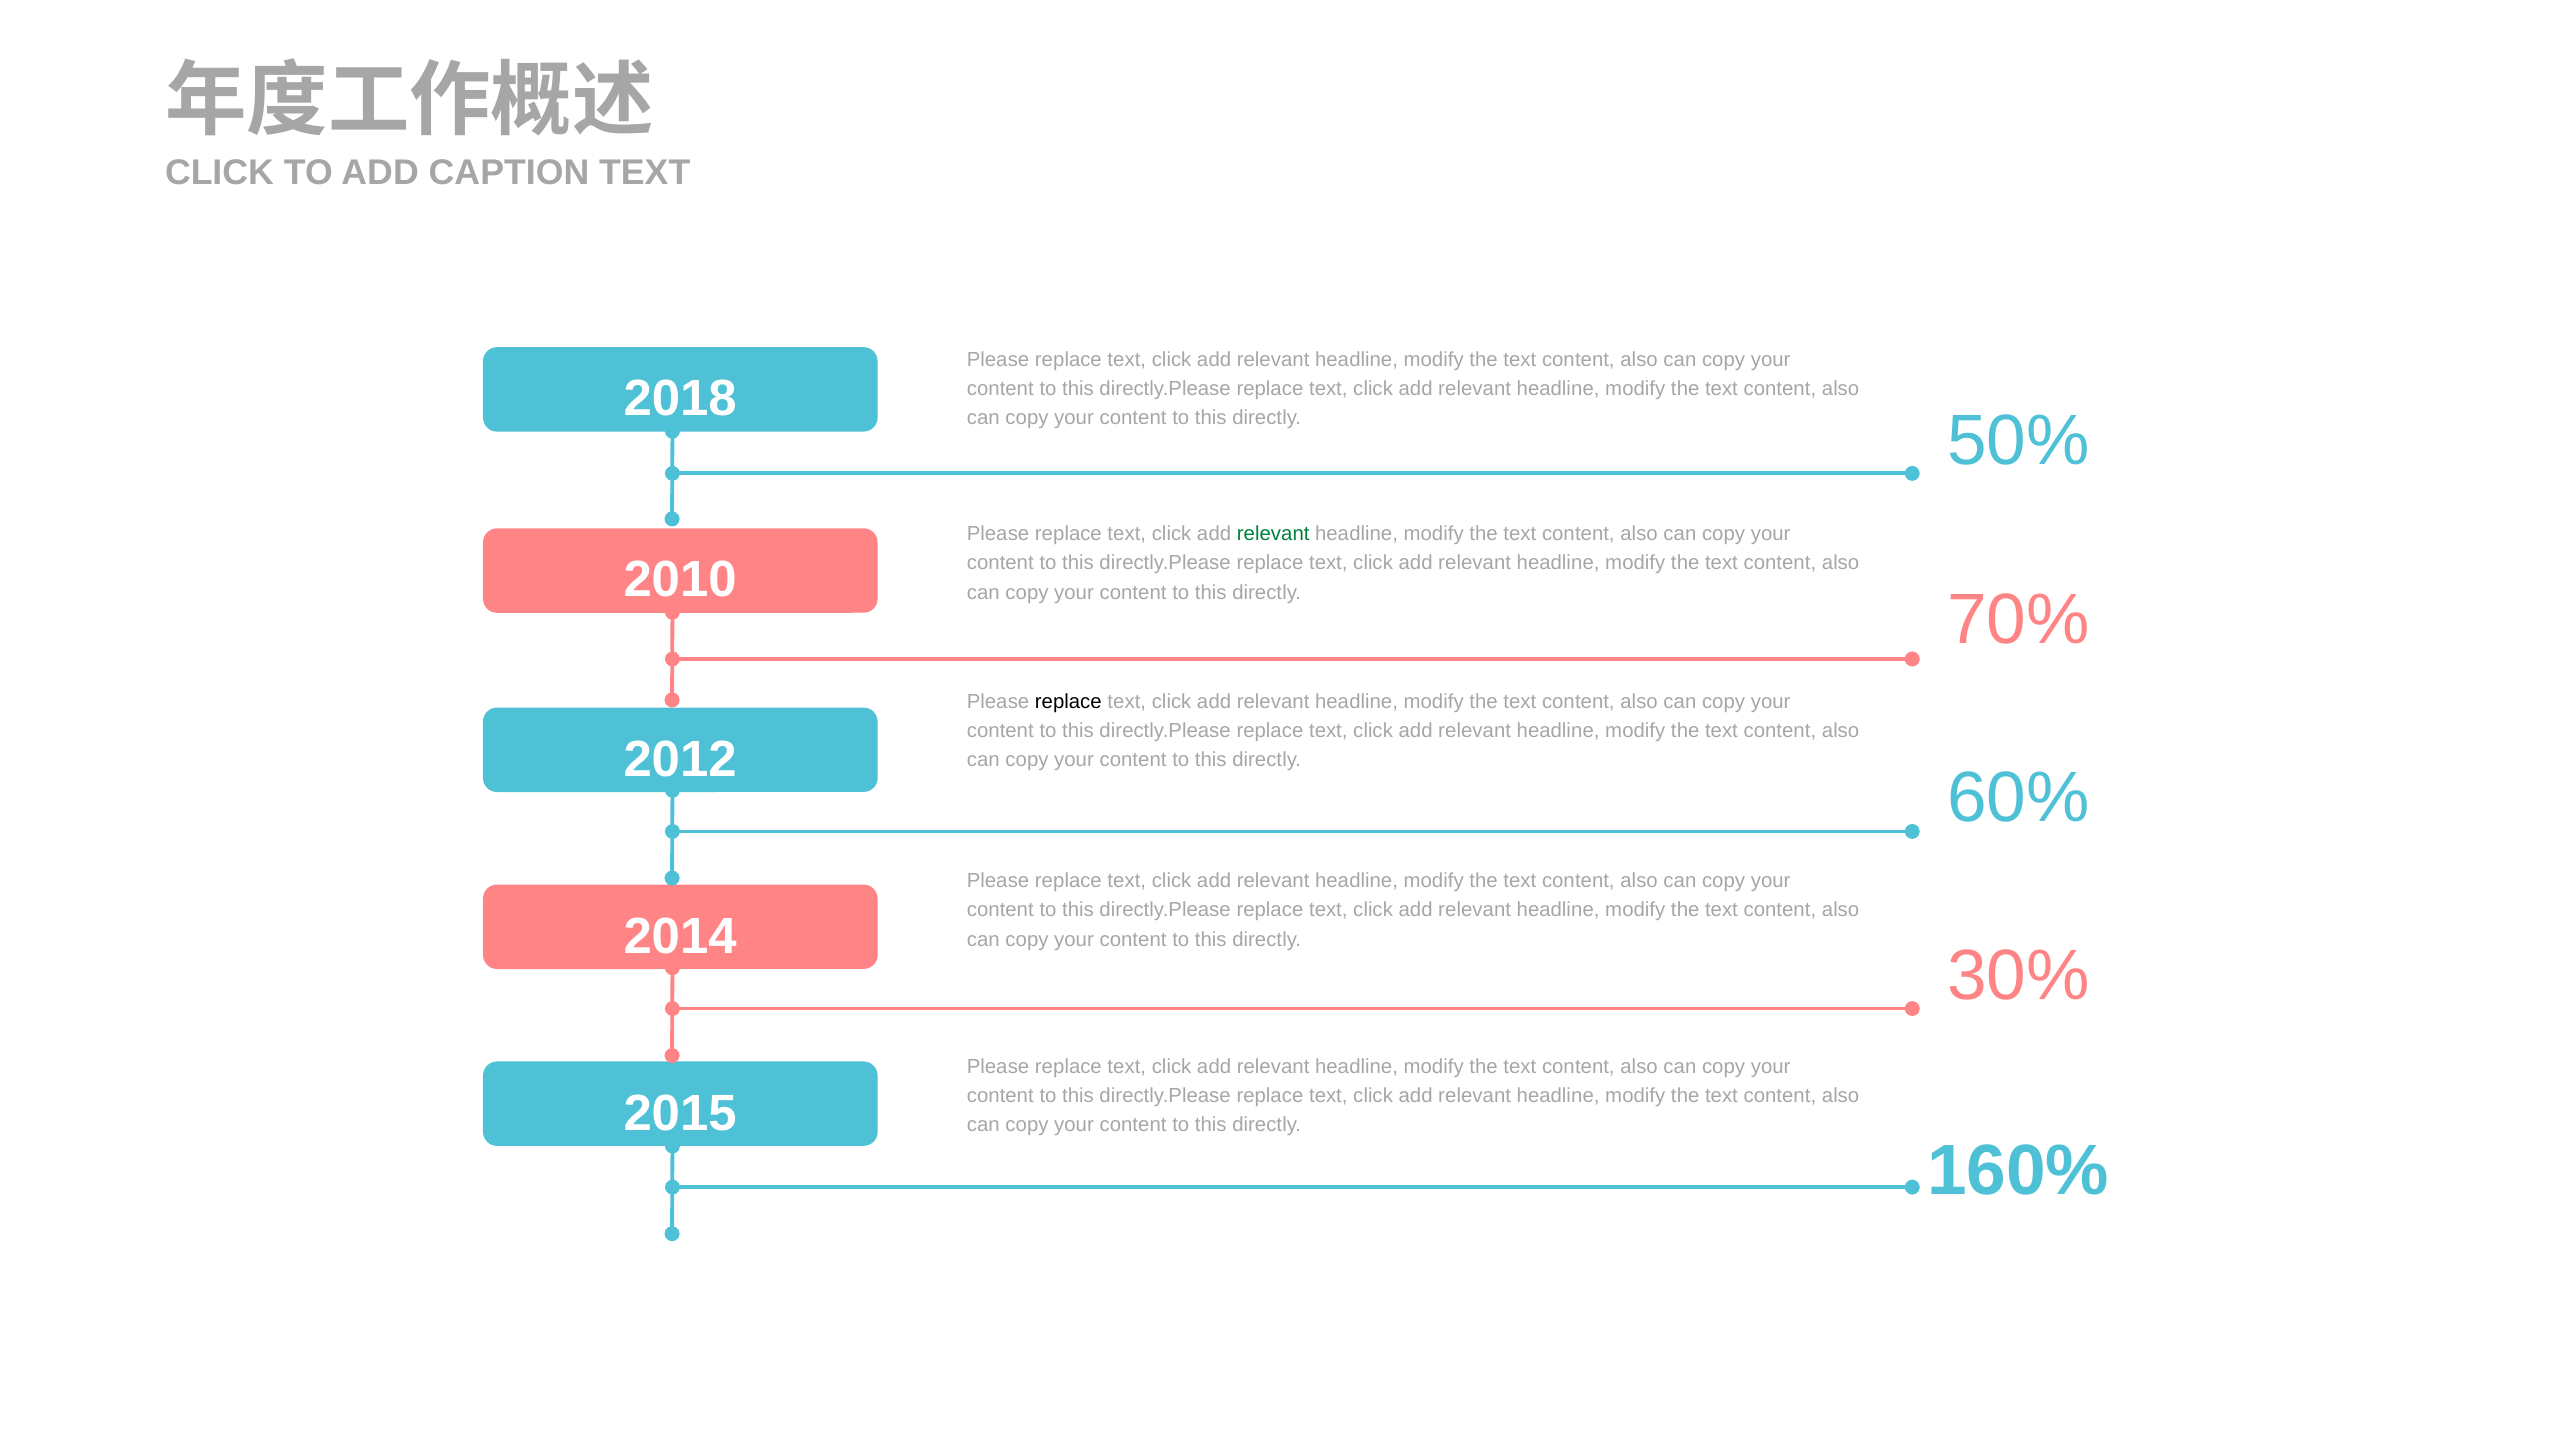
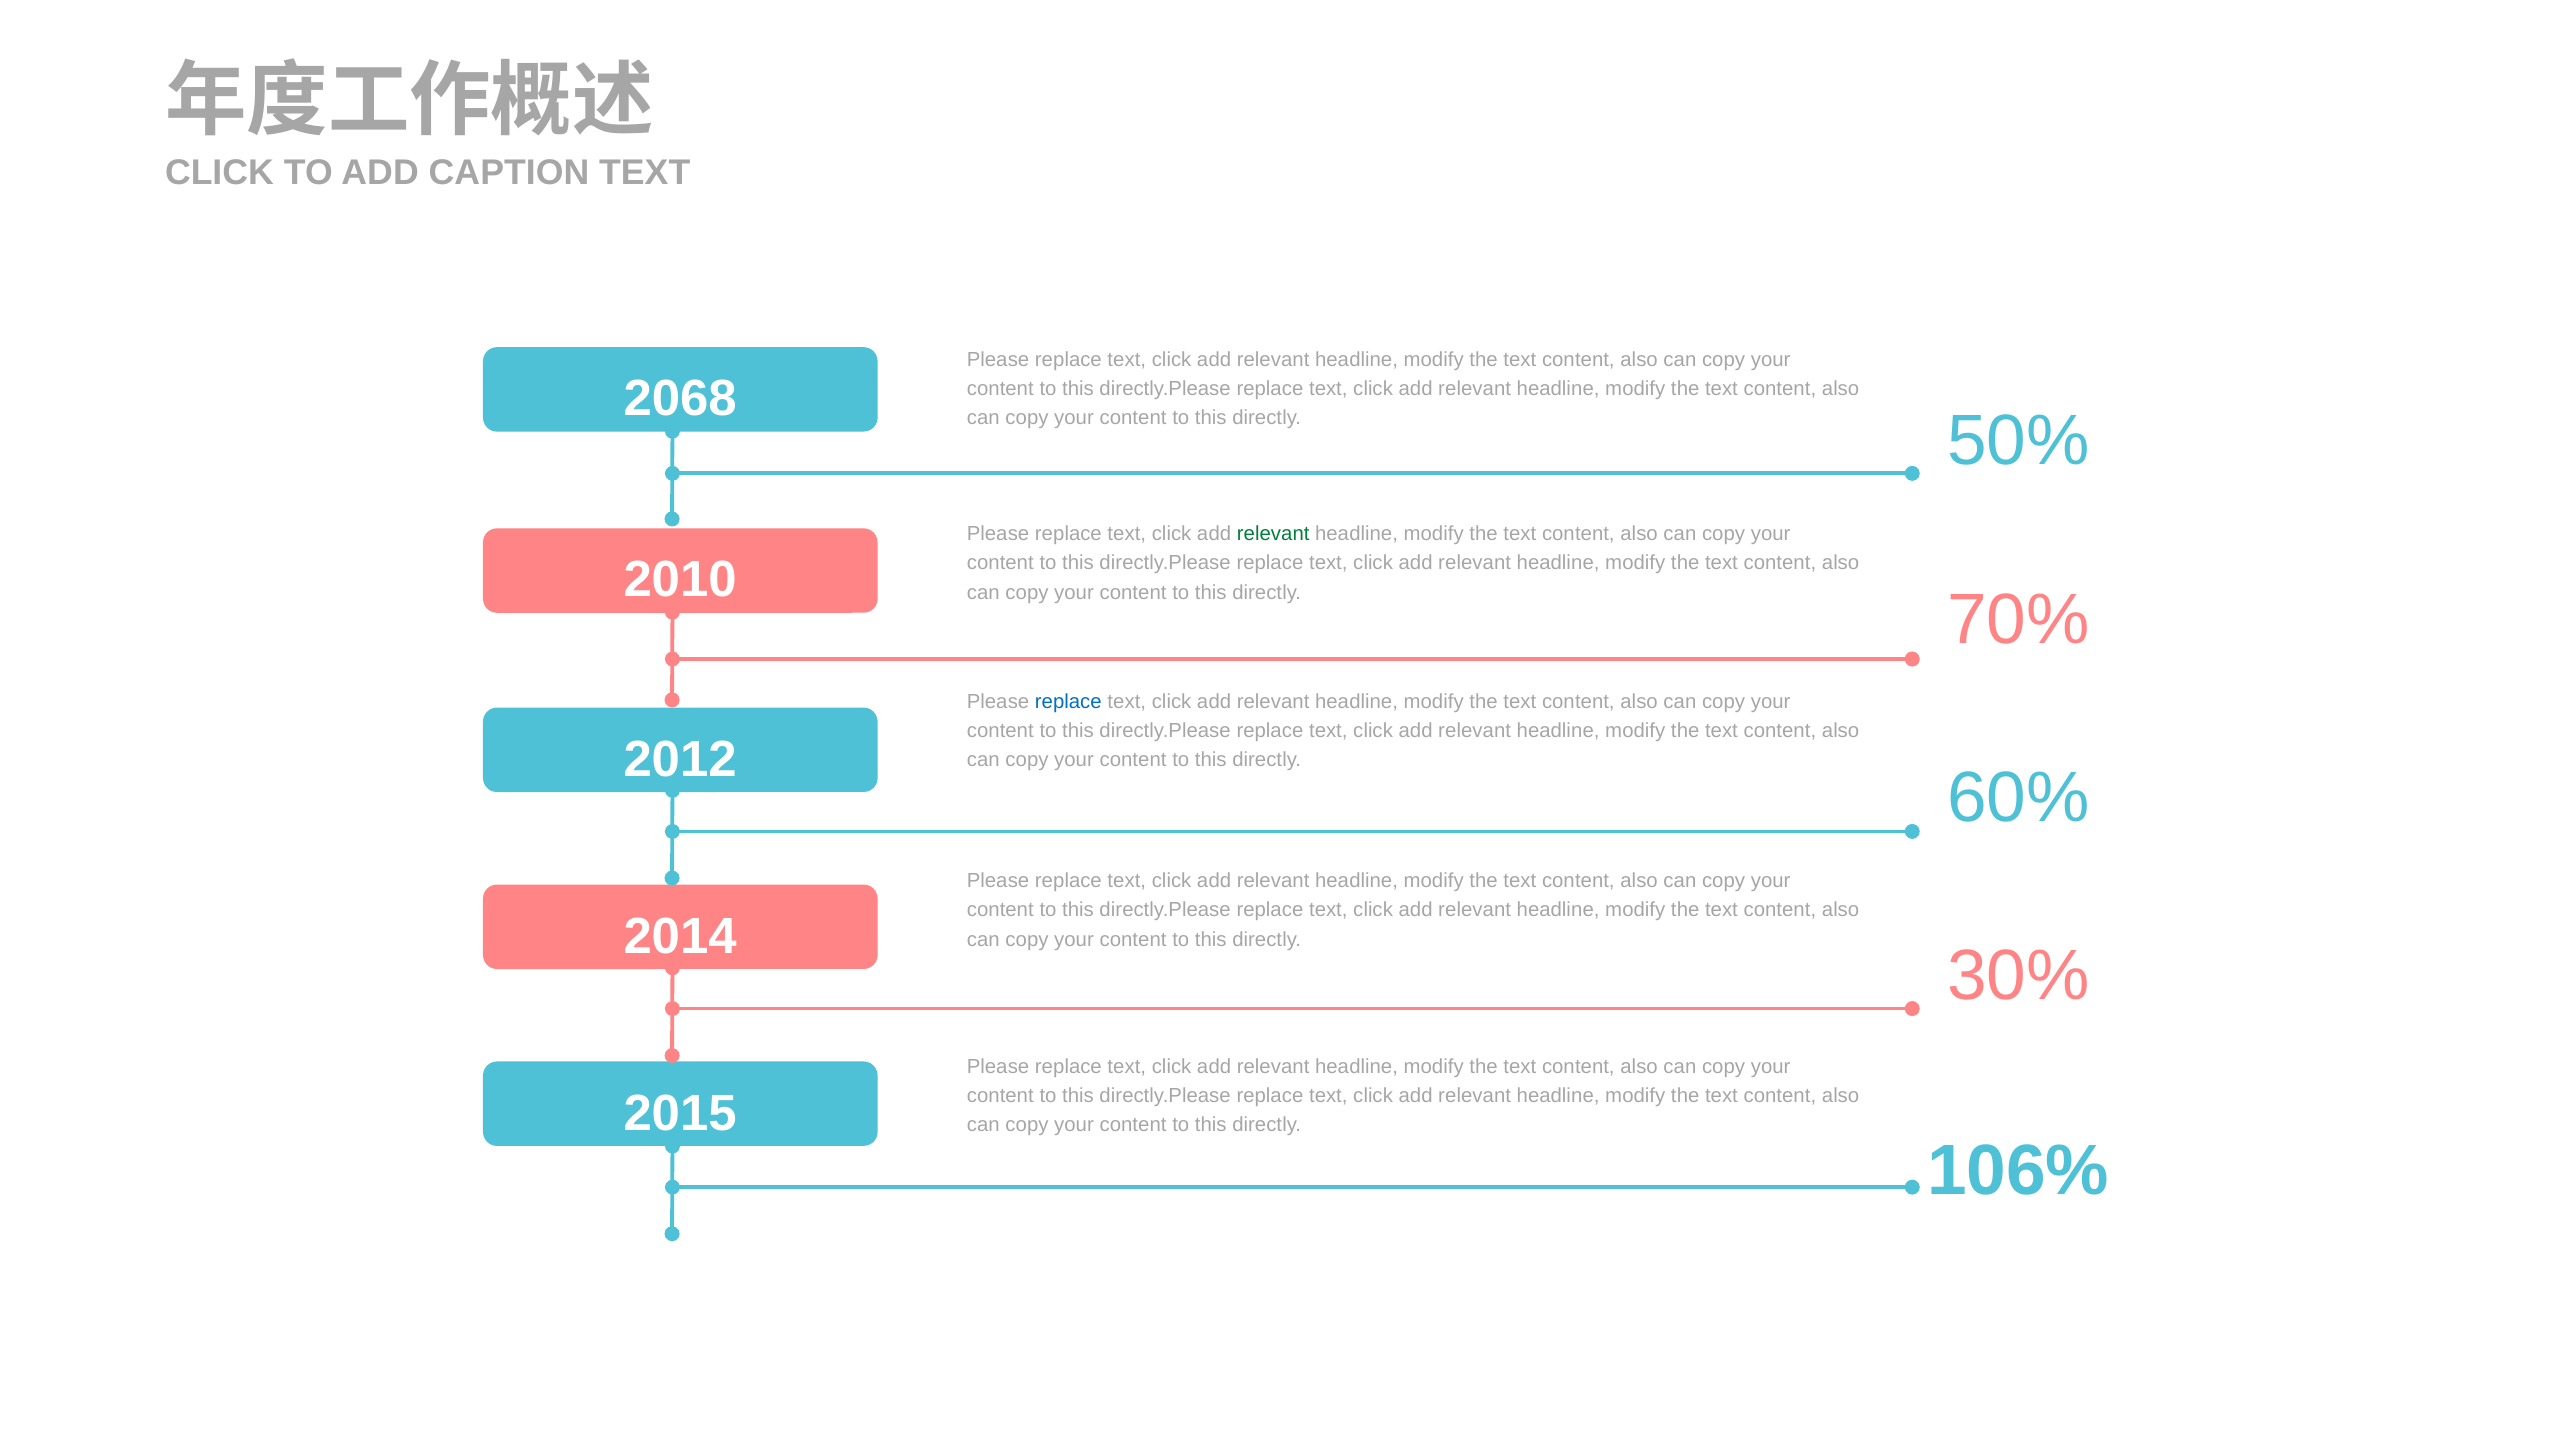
2018: 2018 -> 2068 (680, 399)
replace colour: black -> blue (1068, 702)
160%: 160% -> 106% (2018, 1171)
